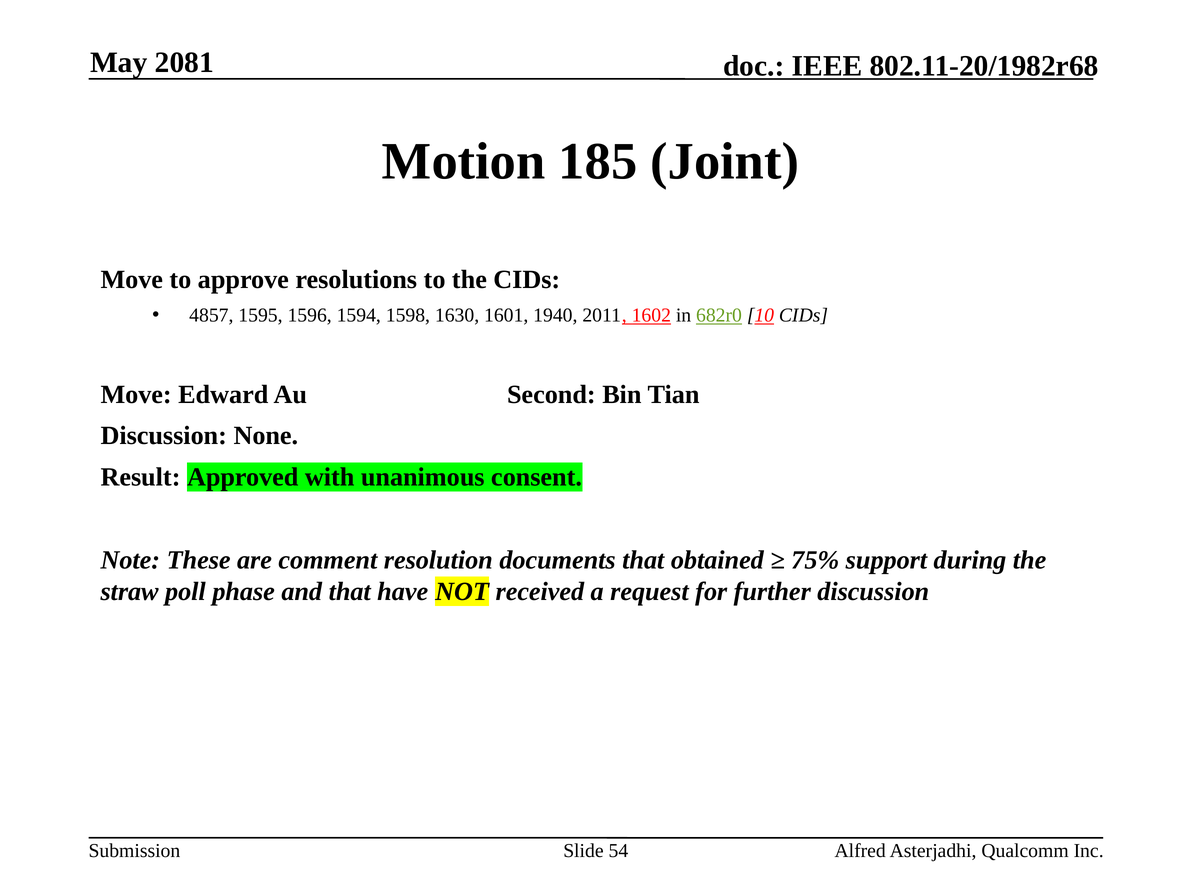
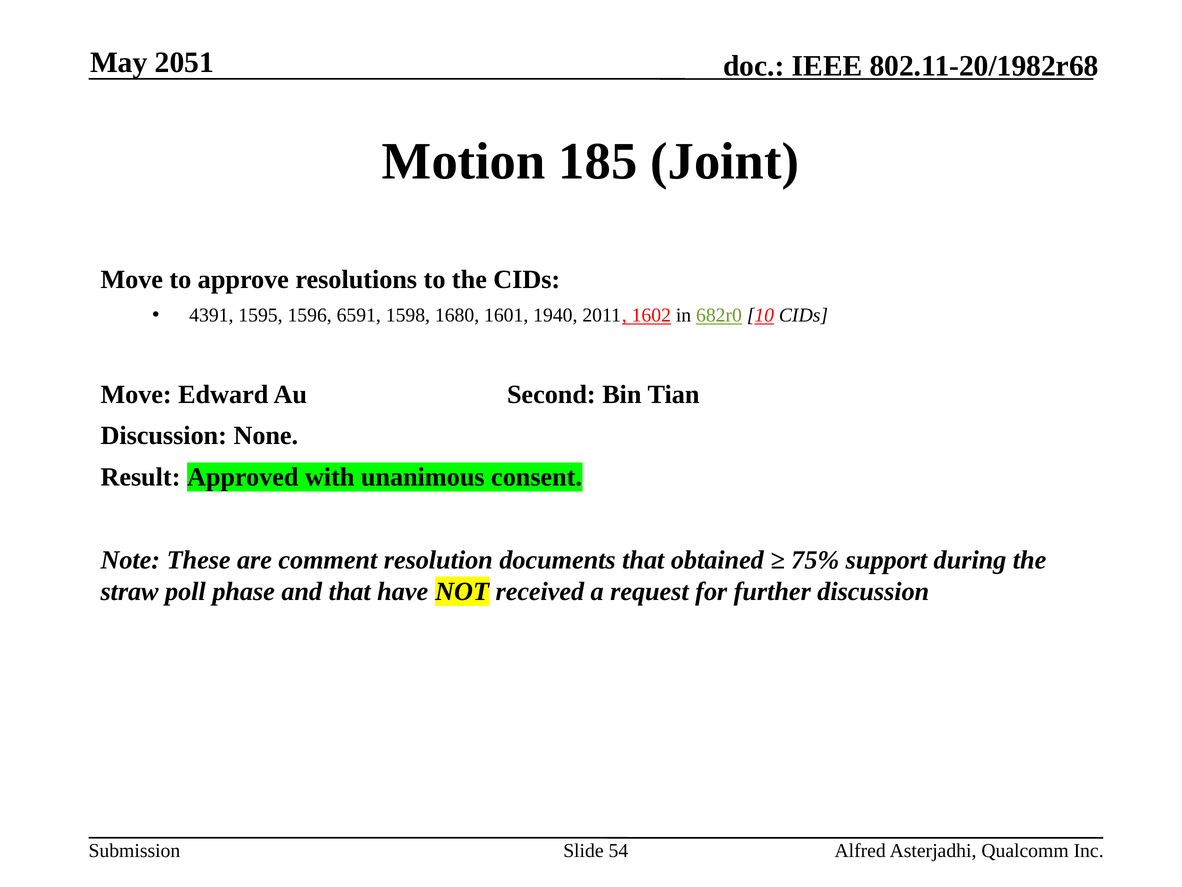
2081: 2081 -> 2051 (184, 63)
4857: 4857 -> 4391 (211, 315)
1594: 1594 -> 6591 (359, 315)
1630: 1630 -> 1680 (457, 315)
